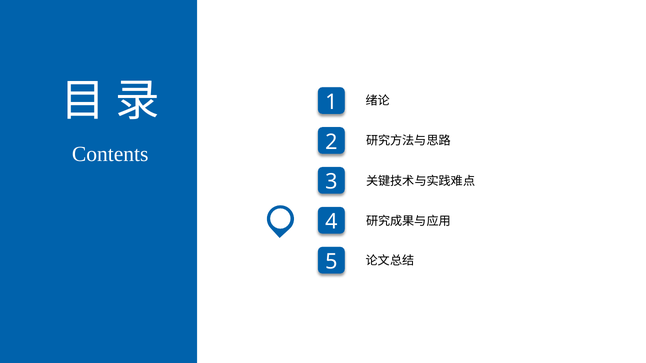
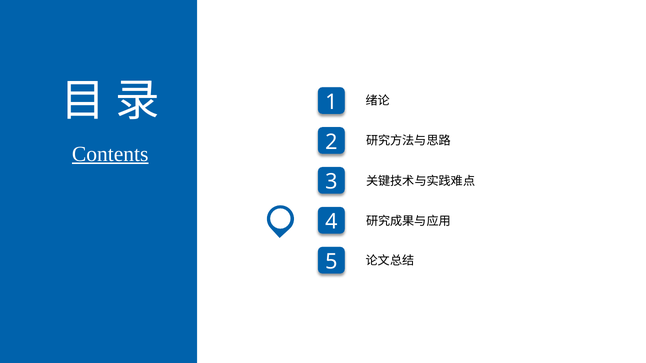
Contents underline: none -> present (110, 154)
